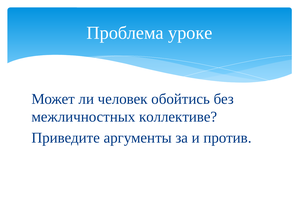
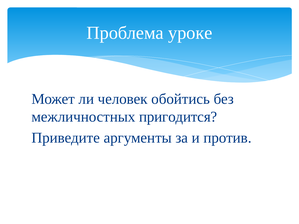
коллективе: коллективе -> пригодится (178, 117)
